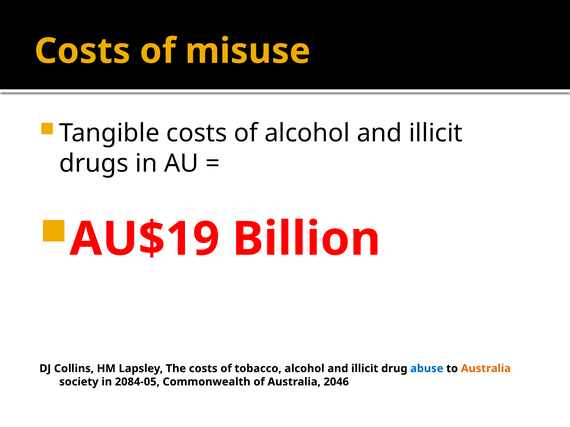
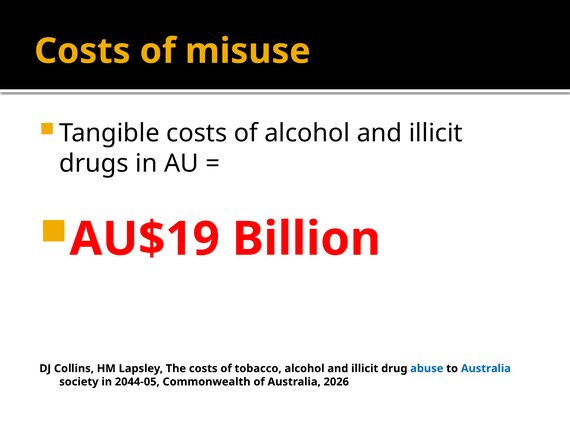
Australia colour: orange -> blue (486, 369)
2084-05: 2084-05 -> 2044-05 (137, 382)
2046: 2046 -> 2026 (336, 382)
